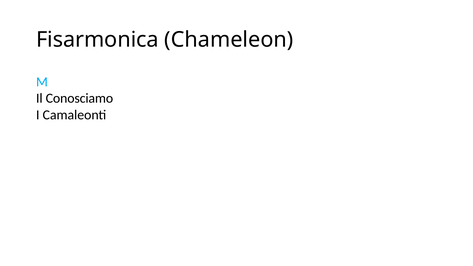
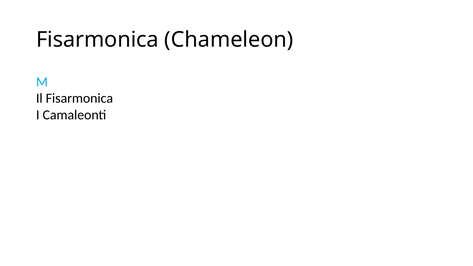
Il Conosciamo: Conosciamo -> Fisarmonica (79, 98)
